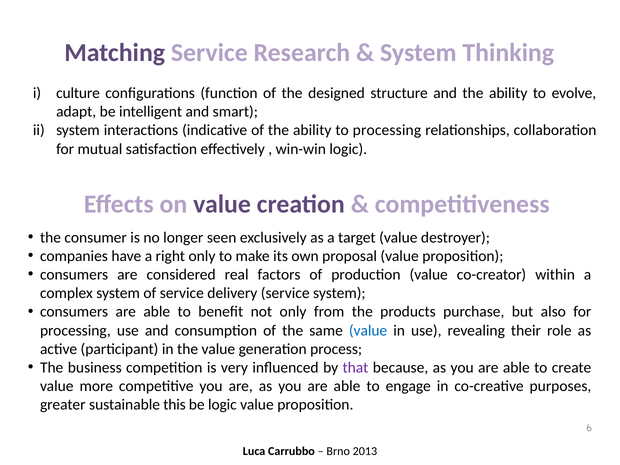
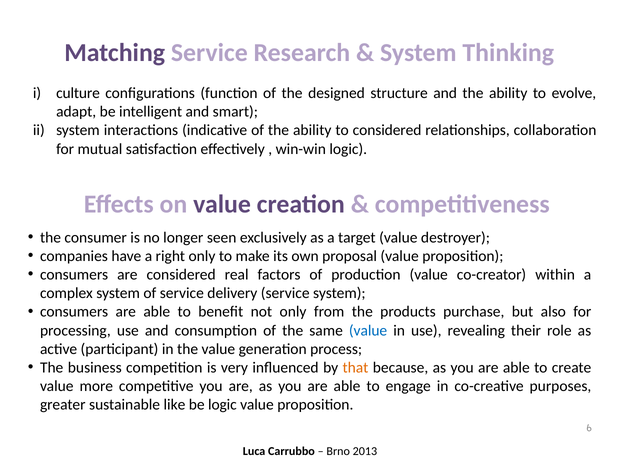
to processing: processing -> considered (387, 130)
that colour: purple -> orange (356, 368)
this: this -> like (174, 405)
